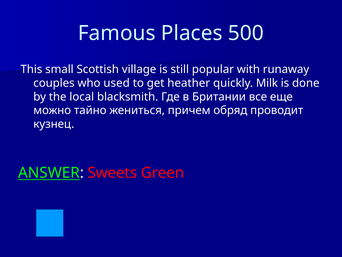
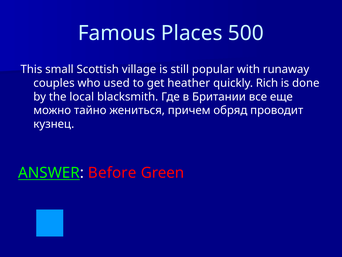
Milk: Milk -> Rich (267, 83)
Sweets: Sweets -> Before (112, 172)
